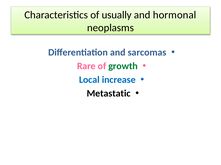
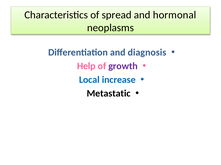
usually: usually -> spread (117, 15)
sarcomas: sarcomas -> diagnosis (147, 53)
Rare: Rare -> Help (86, 66)
growth colour: green -> purple (123, 66)
